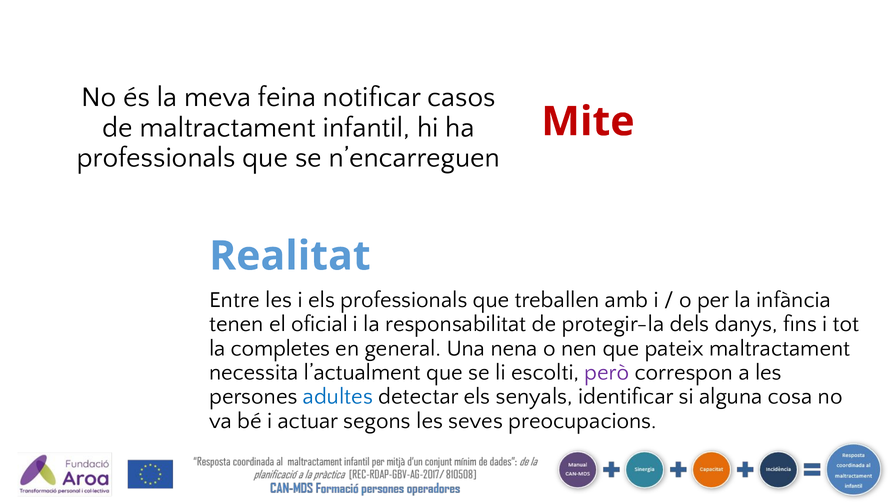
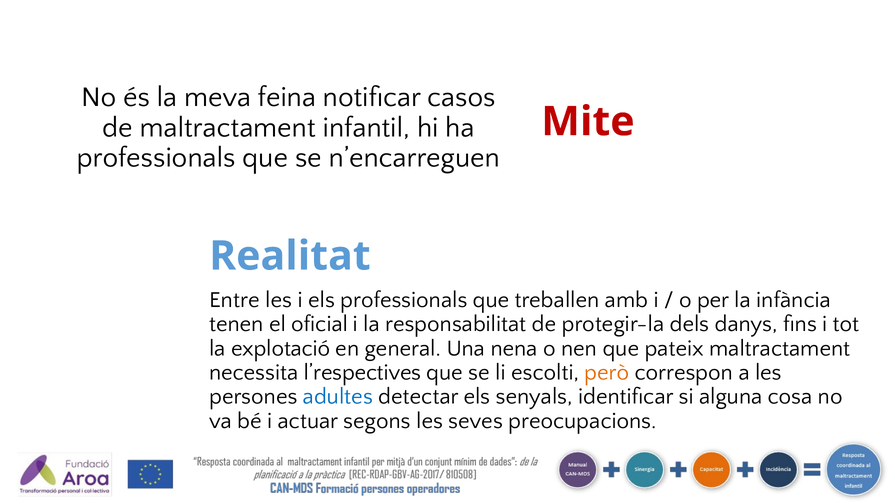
completes: completes -> explotació (281, 348)
l’actualment: l’actualment -> l’respectives (363, 372)
però colour: purple -> orange (607, 372)
